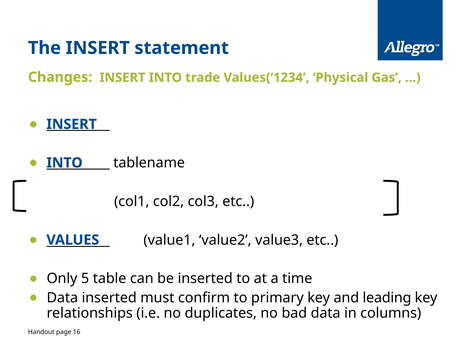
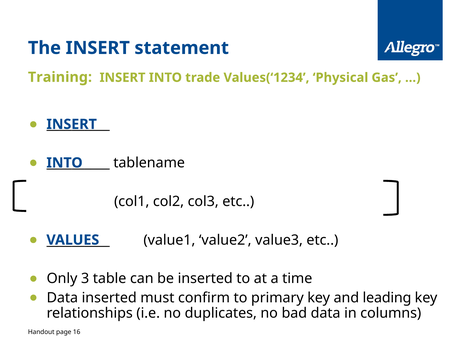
Changes: Changes -> Training (60, 77)
5: 5 -> 3 (85, 278)
